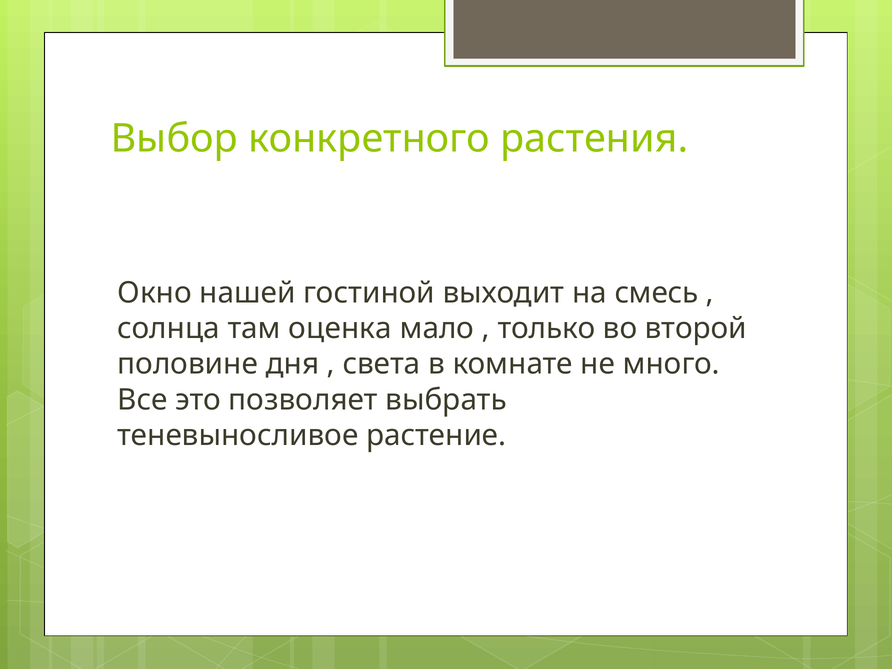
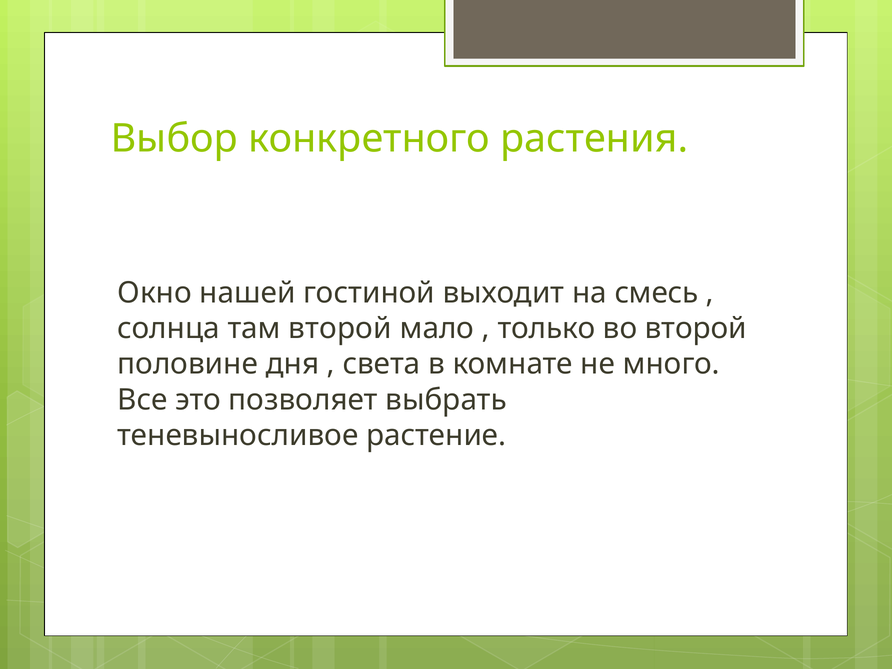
там оценка: оценка -> второй (340, 328)
